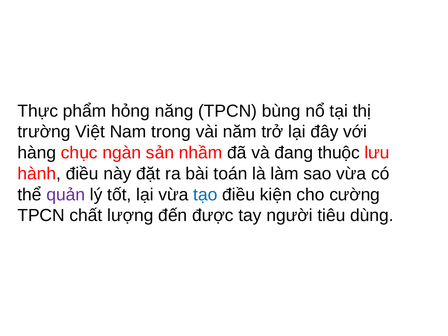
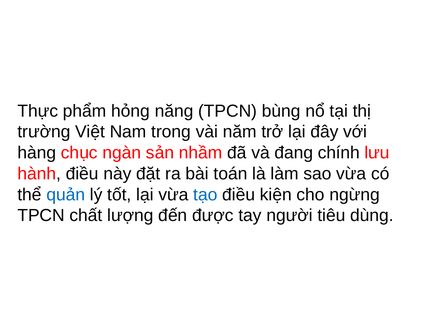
thuộc: thuộc -> chính (339, 153)
quản colour: purple -> blue (66, 195)
cường: cường -> ngừng (355, 195)
